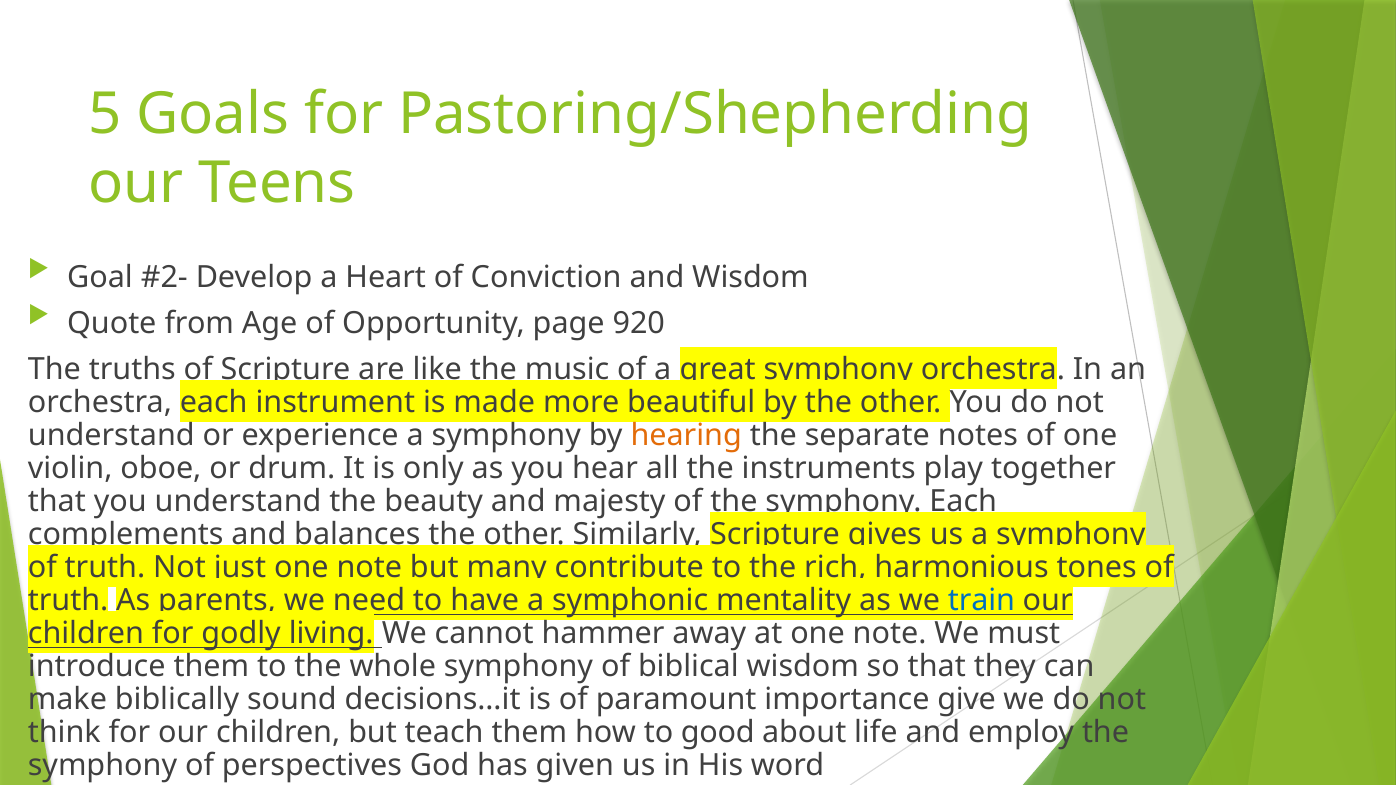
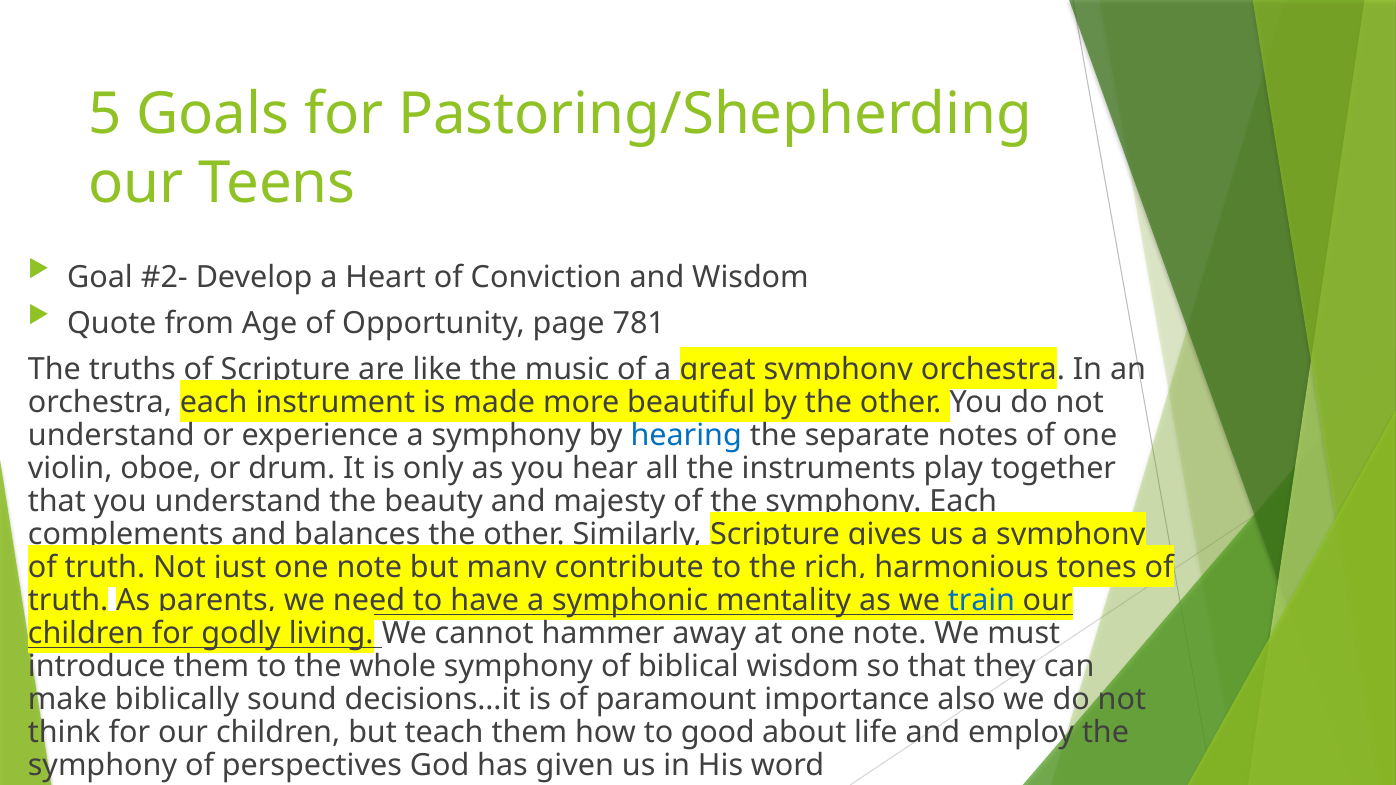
920: 920 -> 781 (639, 324)
hearing colour: orange -> blue (686, 436)
give: give -> also (967, 700)
